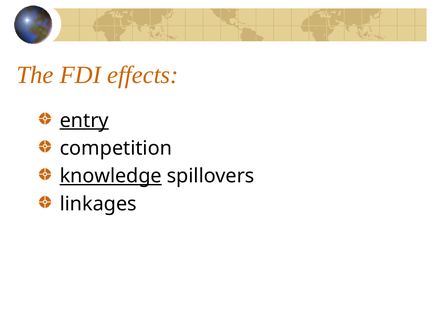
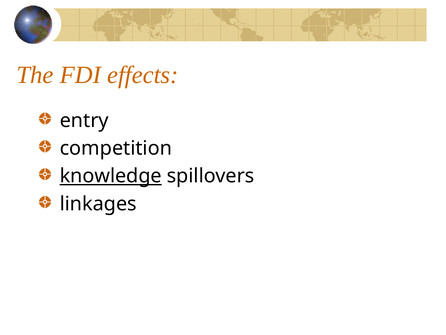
entry underline: present -> none (84, 120)
